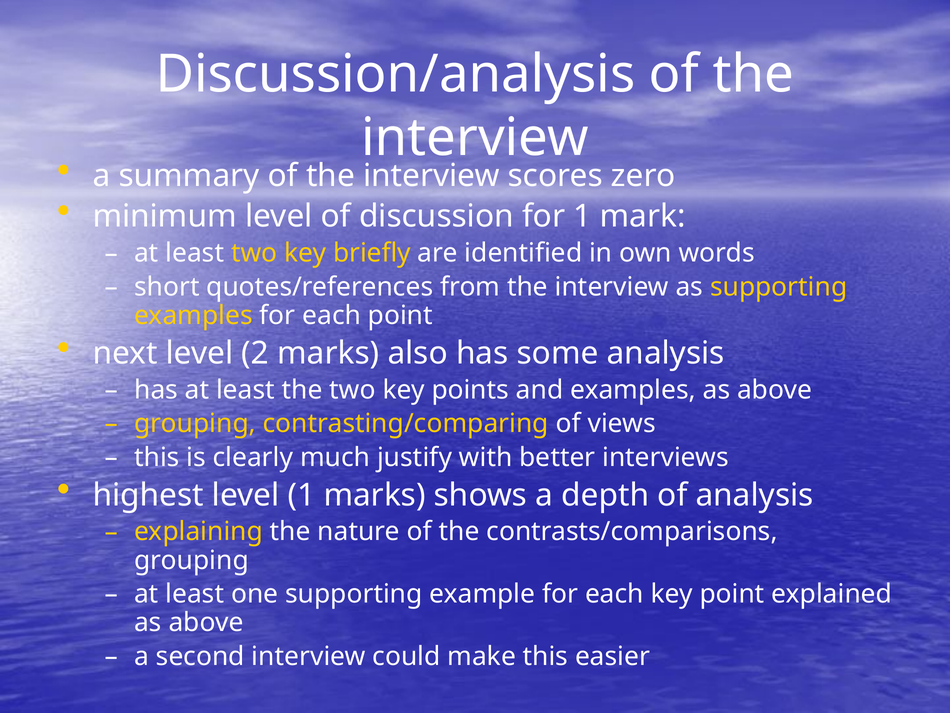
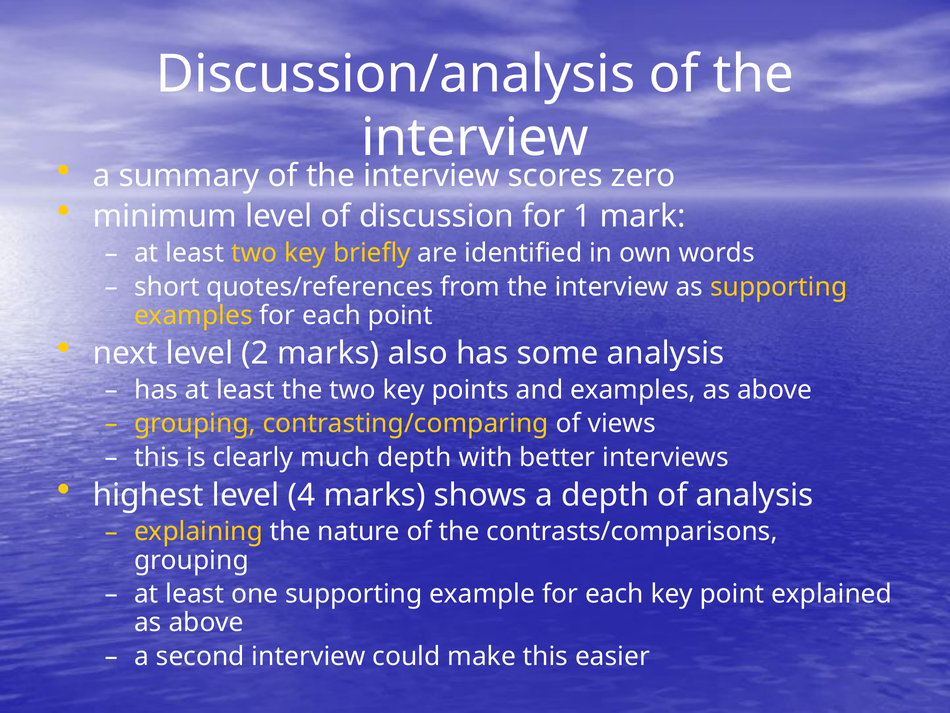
much justify: justify -> depth (414, 457)
level 1: 1 -> 4 (302, 495)
